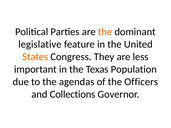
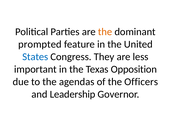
legislative: legislative -> prompted (40, 44)
States colour: orange -> blue (35, 57)
Population: Population -> Opposition (134, 69)
Collections: Collections -> Leadership (73, 94)
